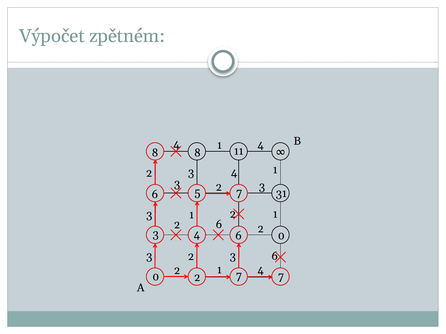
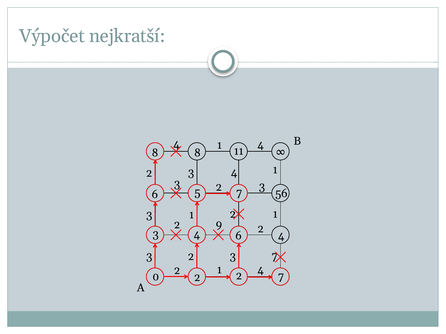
zpětném: zpětném -> nejkratší (127, 36)
31: 31 -> 56 (281, 194)
2 6: 6 -> 9 (219, 225)
6 0: 0 -> 4 (281, 236)
3 6: 6 -> 7 (275, 256)
7: 7 -> 2 (239, 276)
